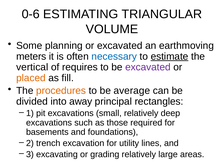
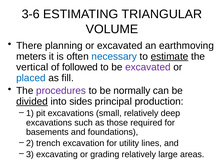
0-6: 0-6 -> 3-6 (31, 14)
Some: Some -> There (29, 46)
requires: requires -> followed (80, 67)
placed colour: orange -> blue (31, 78)
procedures colour: orange -> purple (61, 91)
average: average -> normally (132, 91)
divided underline: none -> present (32, 101)
away: away -> sides (81, 101)
rectangles: rectangles -> production (159, 101)
